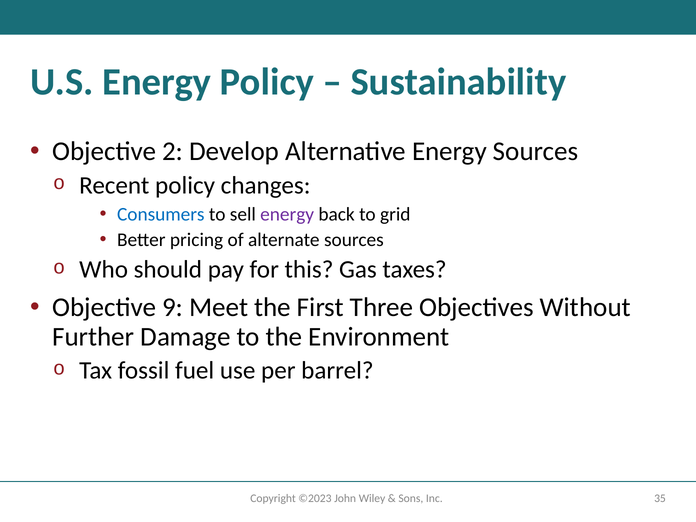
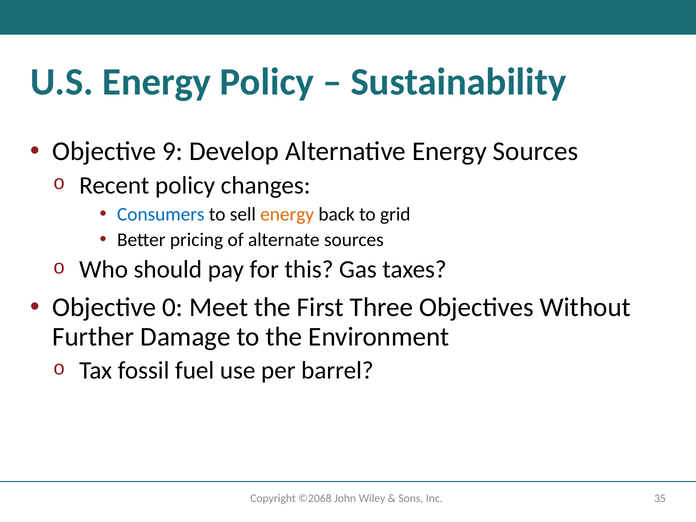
2: 2 -> 9 (173, 151)
energy colour: purple -> orange (287, 214)
9: 9 -> 0 (173, 307)
©2023: ©2023 -> ©2068 (315, 499)
